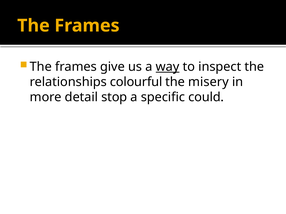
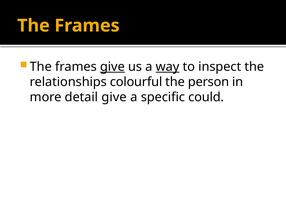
give underline: none -> present (112, 67)
misery: misery -> person (209, 82)
detail stop: stop -> give (114, 97)
